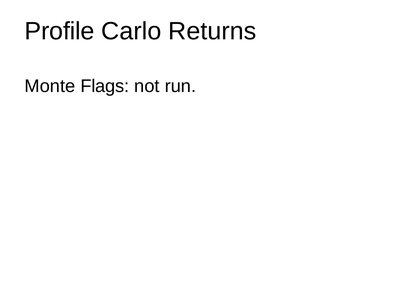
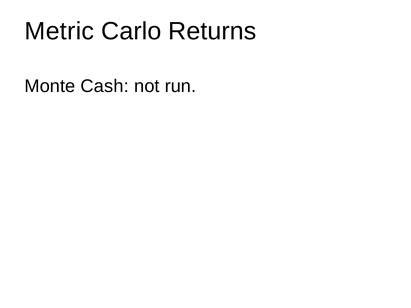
Profile: Profile -> Metric (59, 31)
Flags: Flags -> Cash (105, 86)
